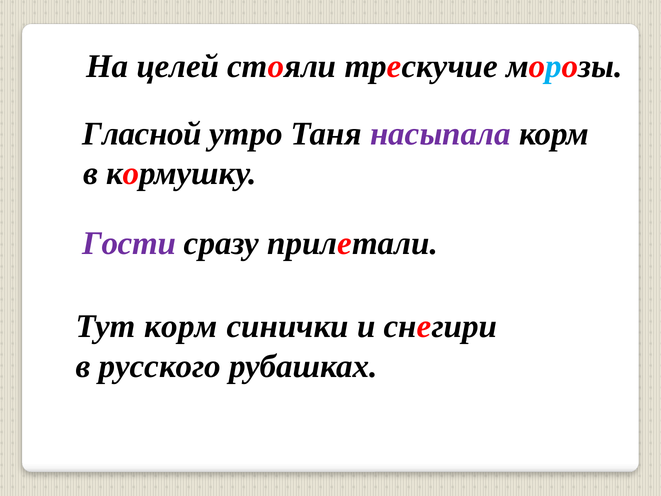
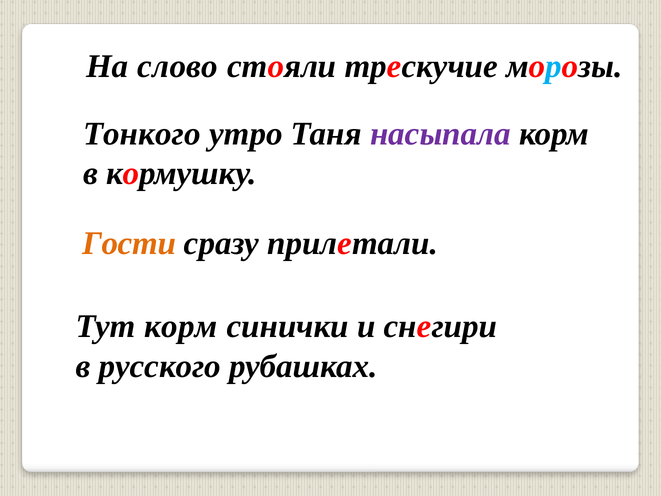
целей: целей -> слово (178, 66)
Гласной: Гласной -> Тонкого (142, 134)
Гости colour: purple -> orange (129, 243)
